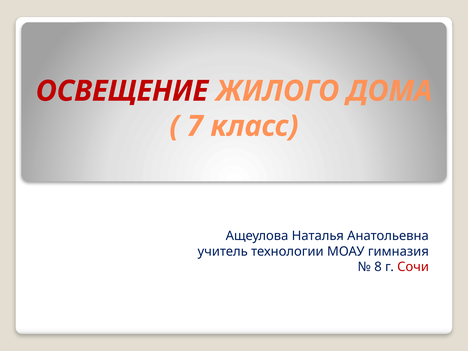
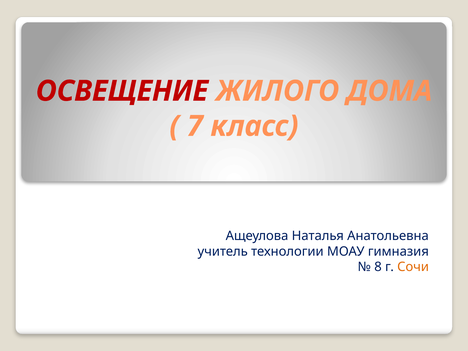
Сочи colour: red -> orange (413, 267)
